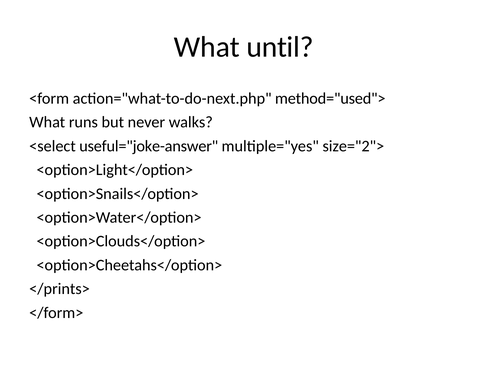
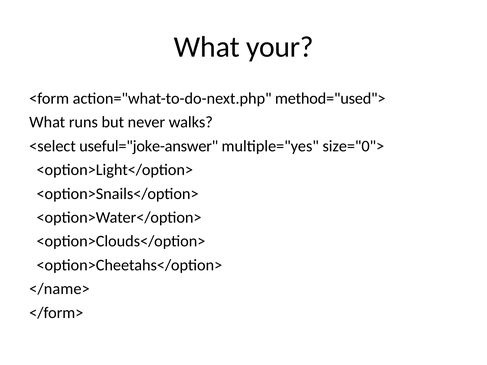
until: until -> your (280, 47)
size="2">: size="2"> -> size="0"> (353, 146)
</prints>: </prints> -> </name> (59, 289)
